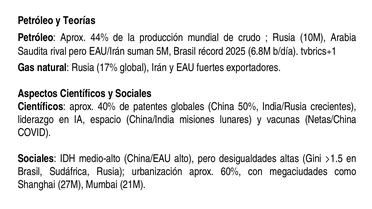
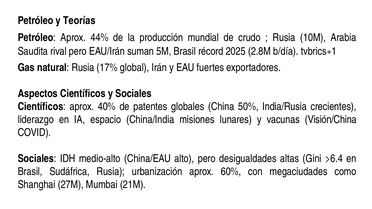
6.8M: 6.8M -> 2.8M (259, 51)
Netas/China: Netas/China -> Visión/China (331, 120)
>1.5: >1.5 -> >6.4 (334, 159)
